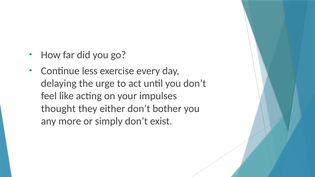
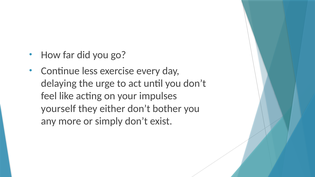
thought: thought -> yourself (58, 109)
